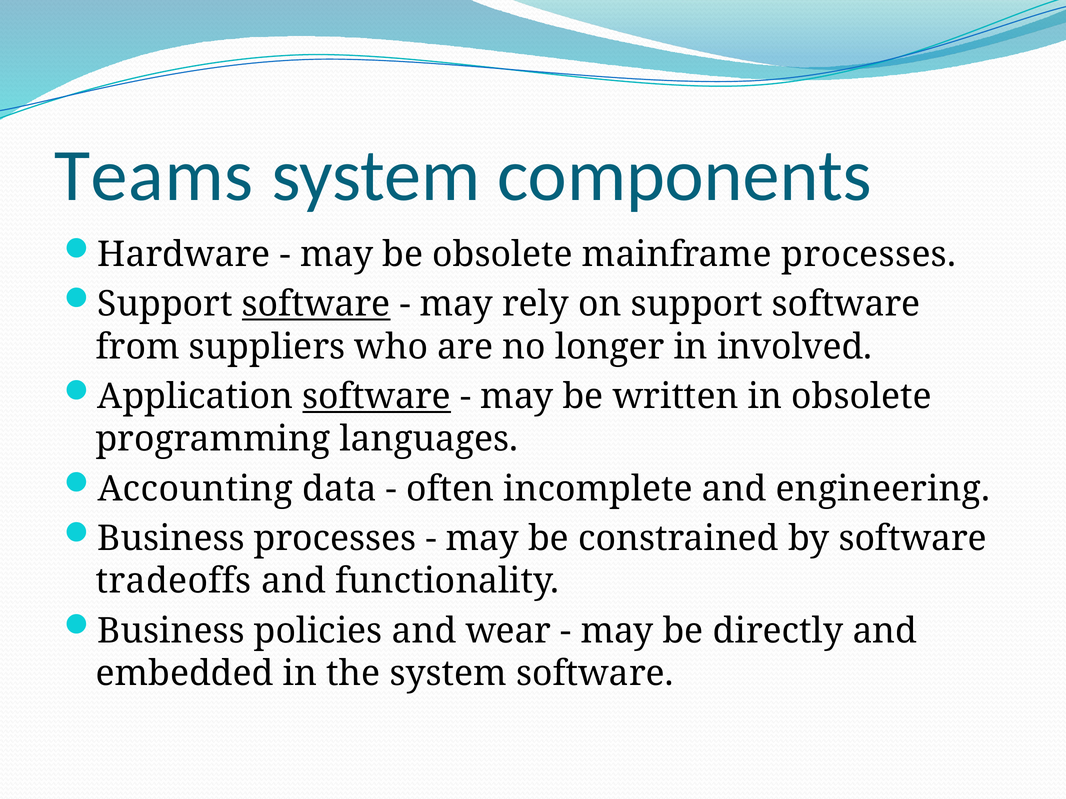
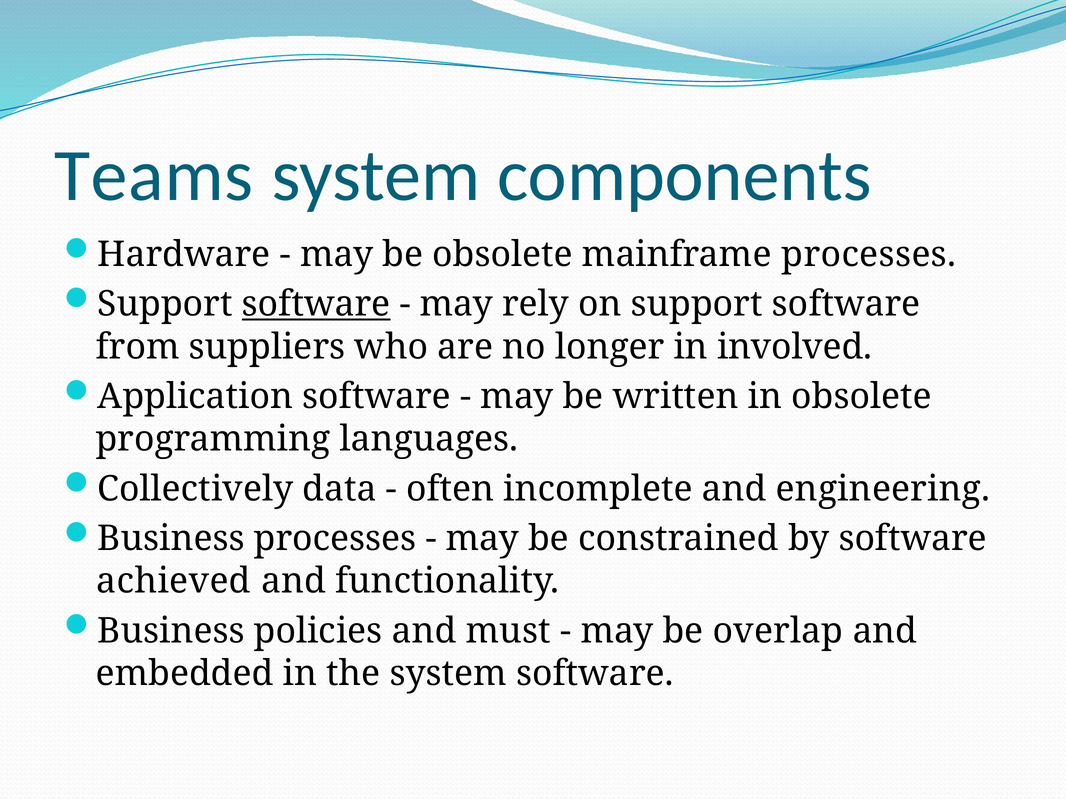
software underline: present -> none (377, 397)
Accounting: Accounting -> Collectively (195, 489)
tradeoffs: tradeoffs -> achieved (174, 582)
wear: wear -> must (508, 631)
directly: directly -> overlap (778, 631)
